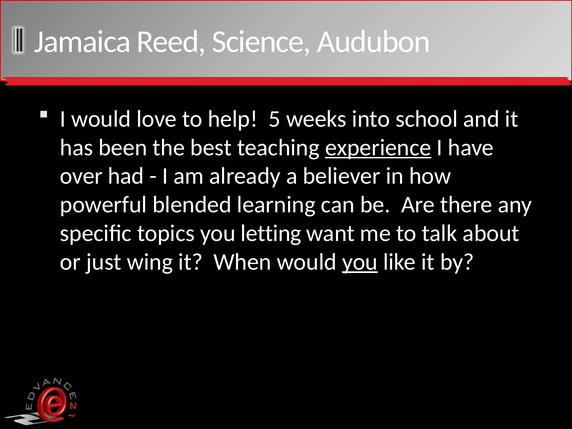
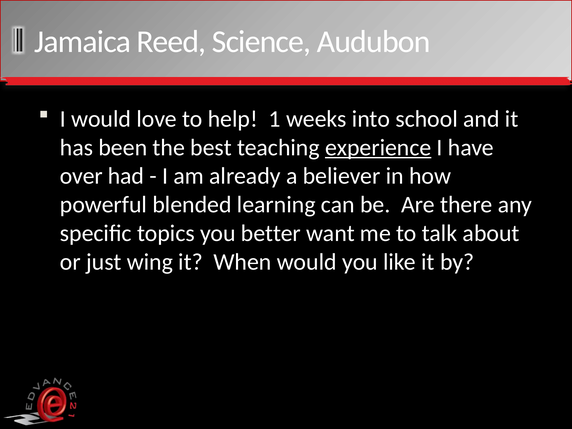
5: 5 -> 1 (275, 119)
letting: letting -> better (271, 233)
you underline: present -> none (360, 262)
